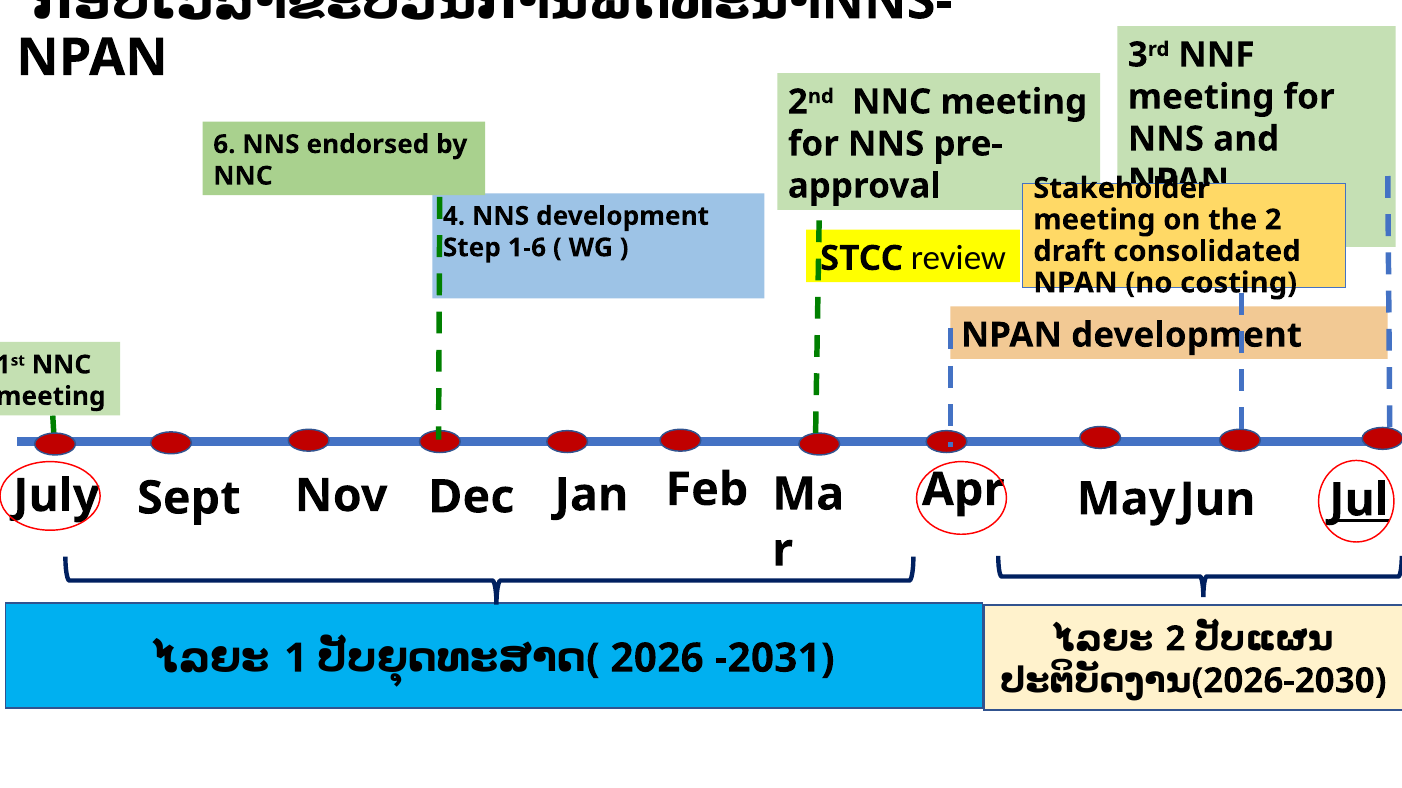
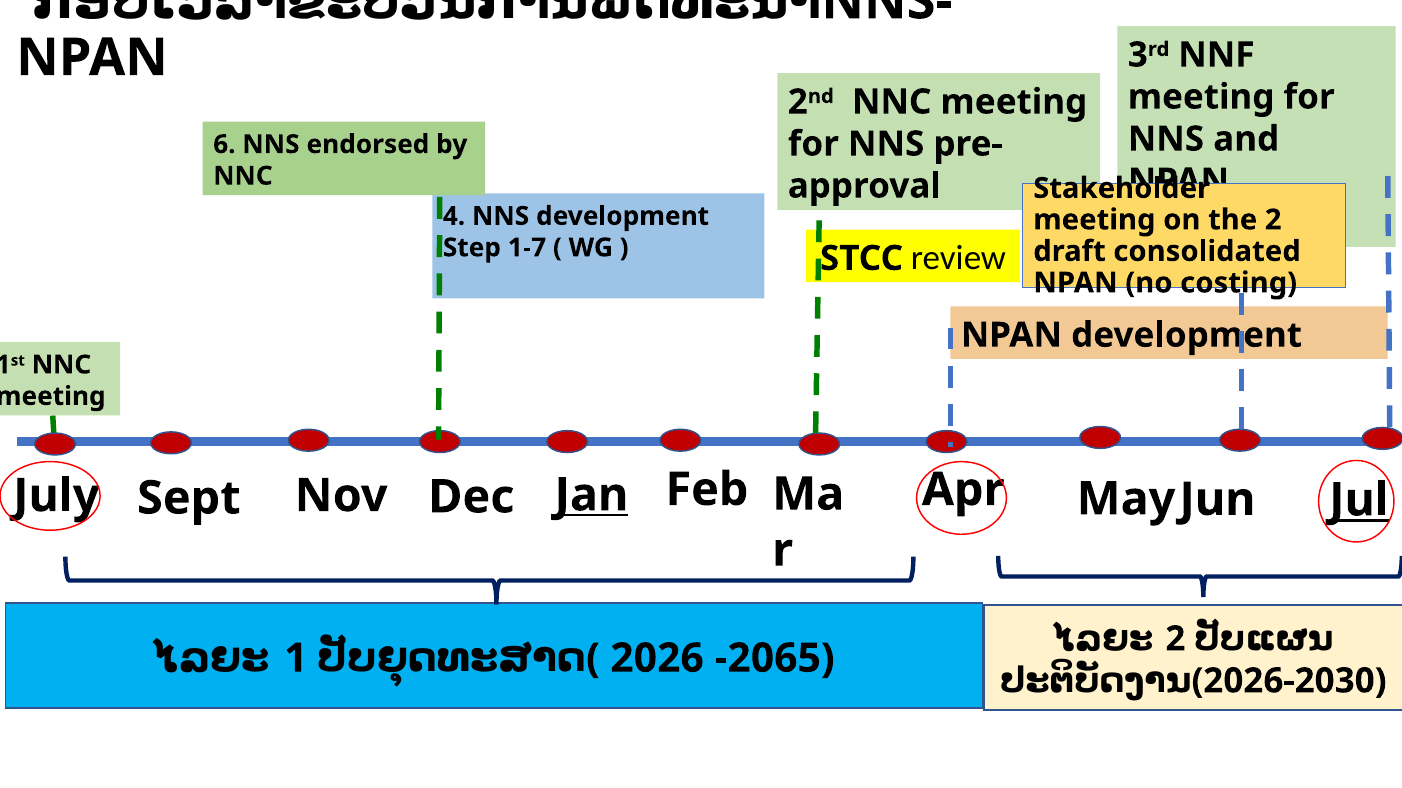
1-6: 1-6 -> 1-7 (527, 248)
Jan underline: none -> present (591, 495)
-2031: -2031 -> -2065 (775, 659)
